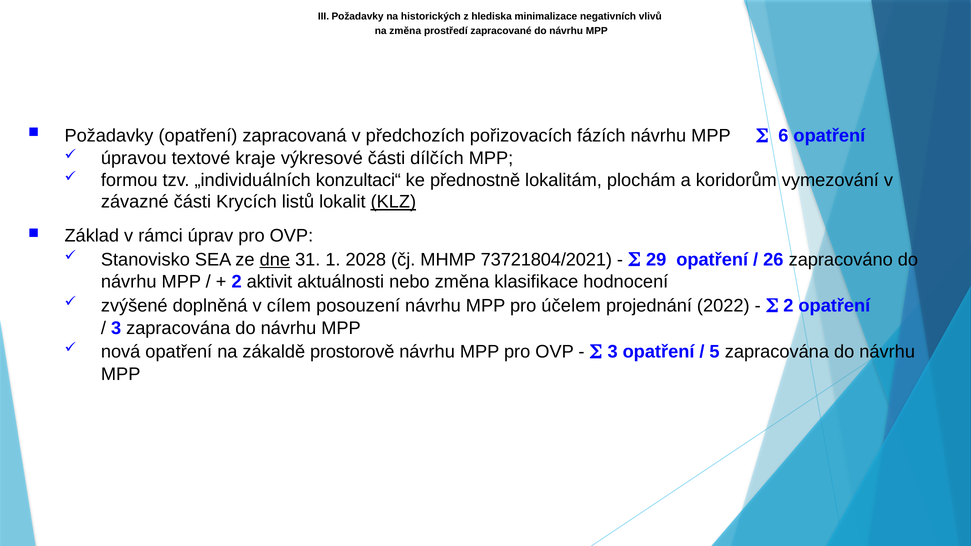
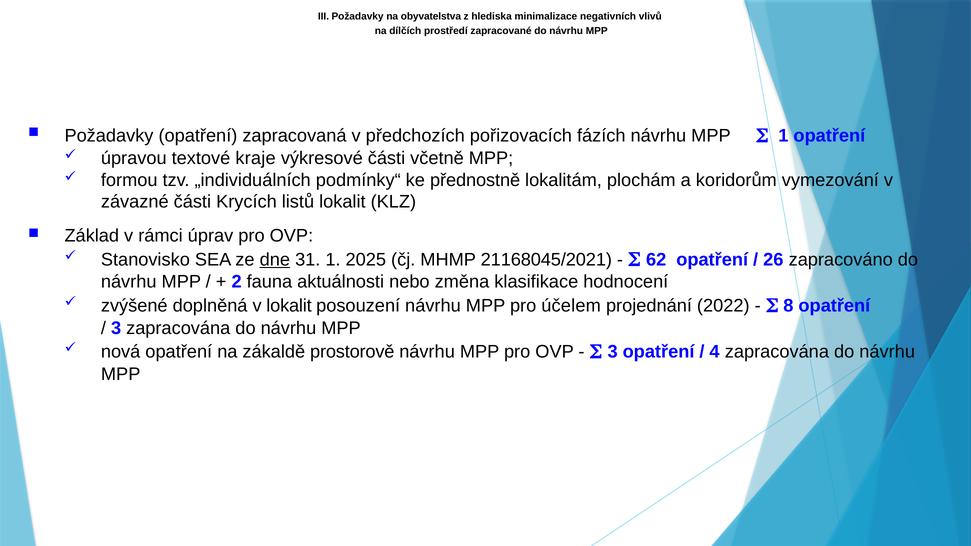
historických: historických -> obyvatelstva (431, 16)
na změna: změna -> dílčích (405, 31)
6: 6 -> 1 (783, 136)
dílčích: dílčích -> včetně (437, 158)
konzultaci“: konzultaci“ -> podmínky“ (358, 180)
KLZ underline: present -> none (393, 202)
2028: 2028 -> 2025 (366, 260)
73721804/2021: 73721804/2021 -> 21168045/2021 (546, 260)
29: 29 -> 62 (656, 260)
aktivit: aktivit -> fauna (269, 282)
v cílem: cílem -> lokalit (289, 306)
2: 2 -> 8 (788, 306)
5: 5 -> 4 (715, 352)
